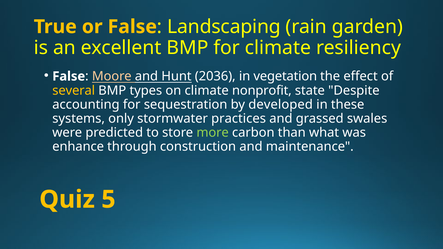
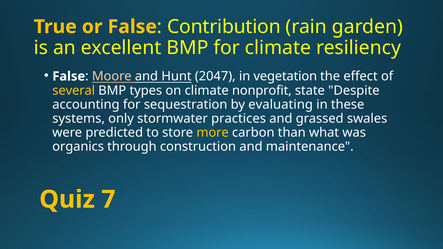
Landscaping: Landscaping -> Contribution (224, 27)
2036: 2036 -> 2047 (215, 76)
developed: developed -> evaluating (281, 105)
more colour: light green -> yellow (213, 133)
enhance: enhance -> organics (78, 147)
5: 5 -> 7 (108, 200)
